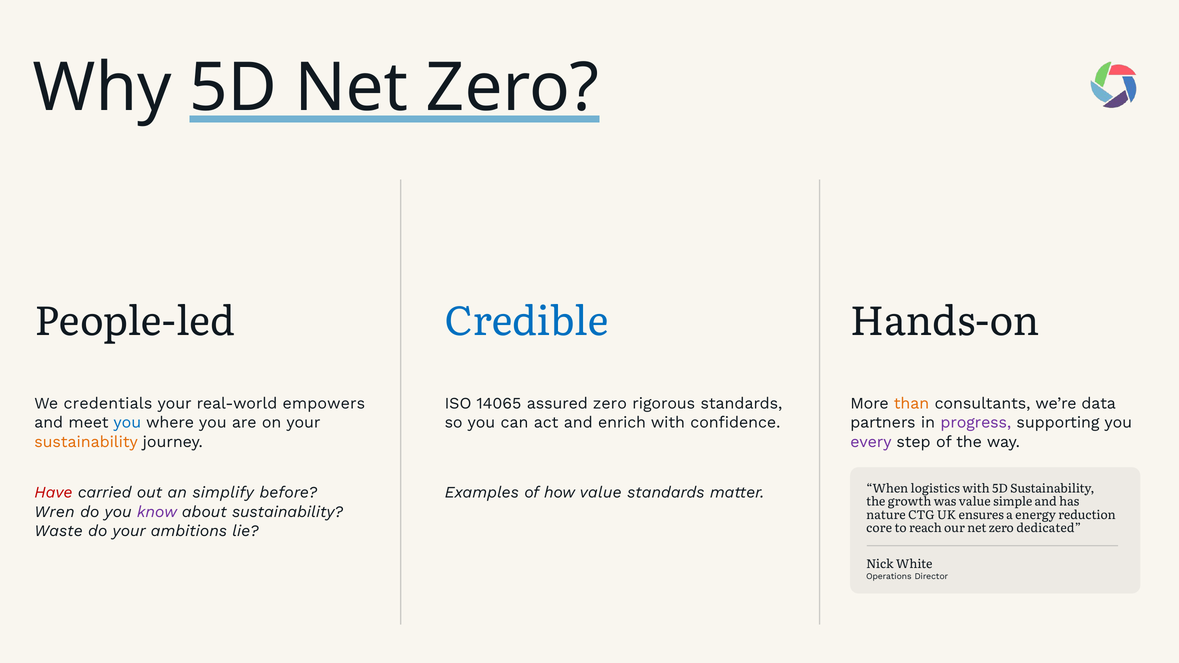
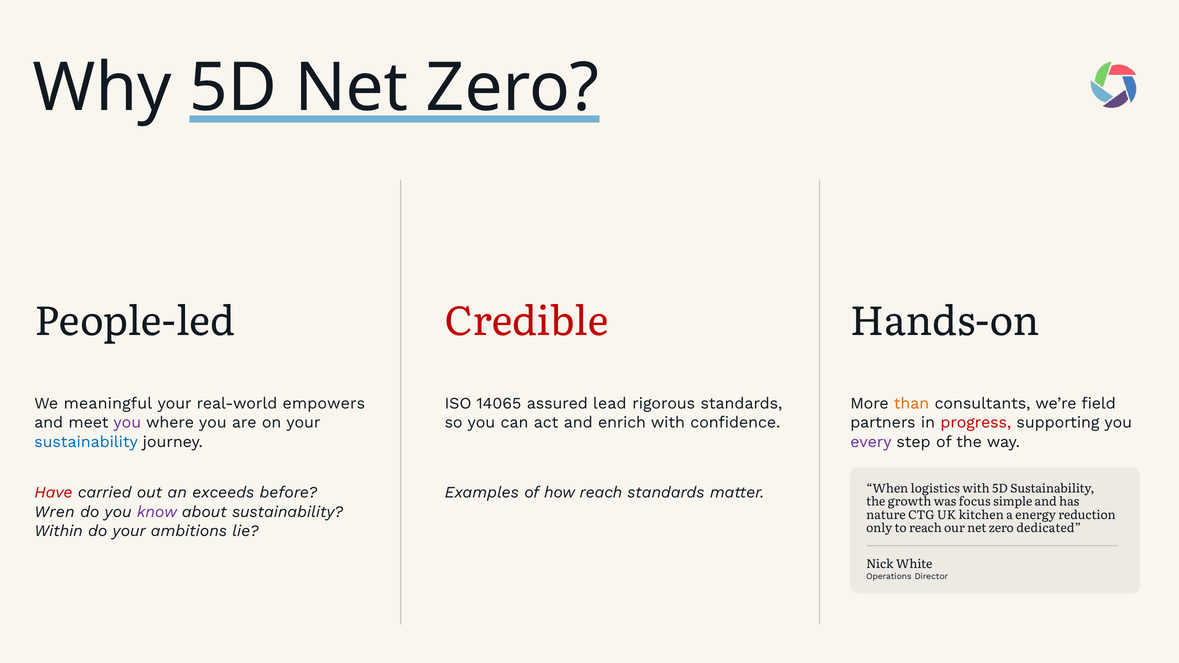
Credible colour: blue -> red (527, 322)
credentials: credentials -> meaningful (108, 404)
assured zero: zero -> lead (610, 404)
data: data -> field (1099, 404)
you colour: blue -> purple (127, 423)
progress colour: purple -> red (976, 423)
sustainability colour: orange -> blue (86, 442)
simplify: simplify -> exceeds (223, 493)
how value: value -> reach (601, 493)
was value: value -> focus (975, 502)
ensures: ensures -> kitchen (981, 515)
core: core -> only (879, 529)
Waste: Waste -> Within (59, 531)
